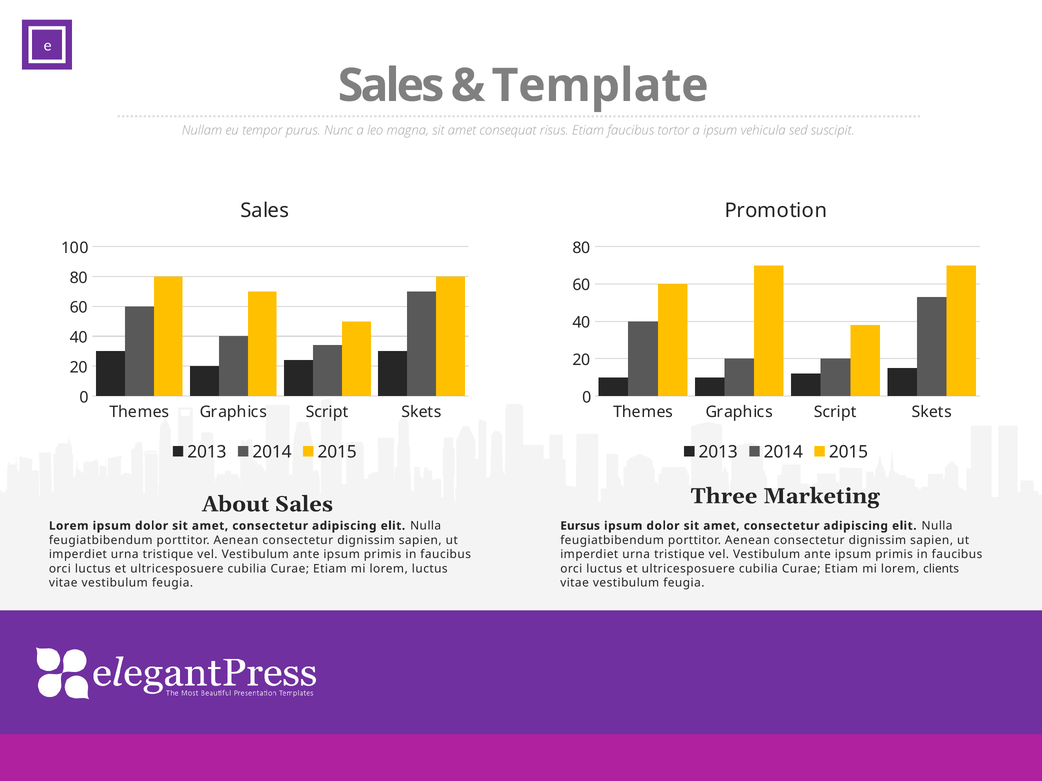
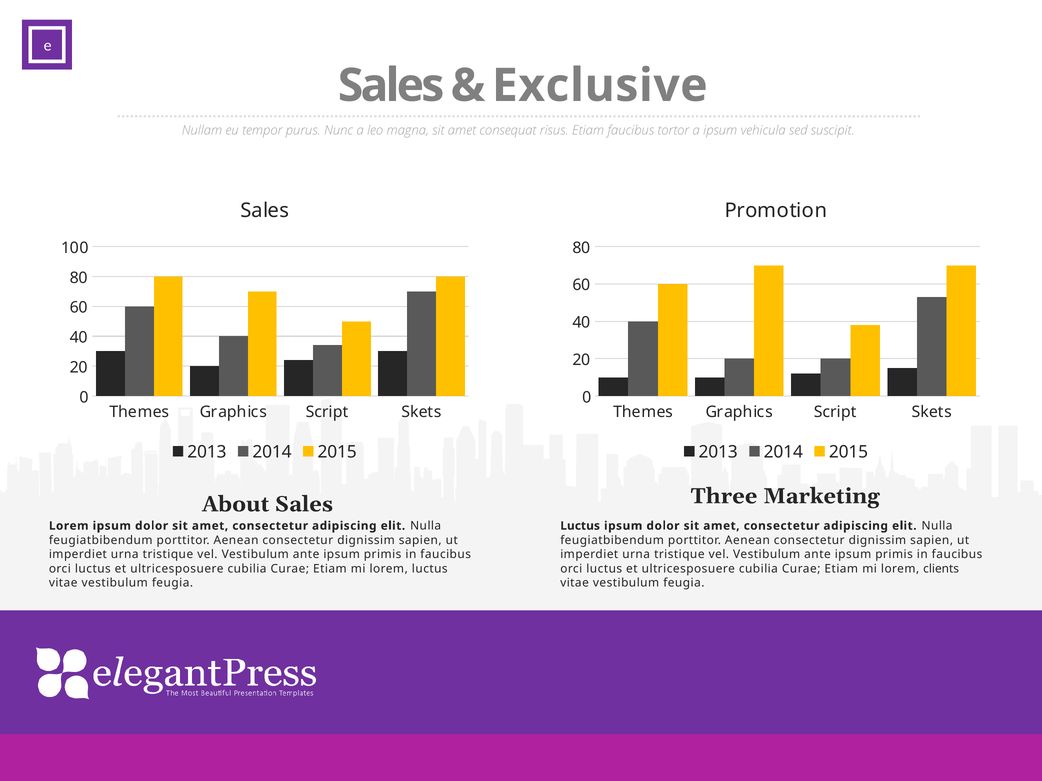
Template: Template -> Exclusive (600, 86)
Eursus: Eursus -> Luctus (580, 526)
